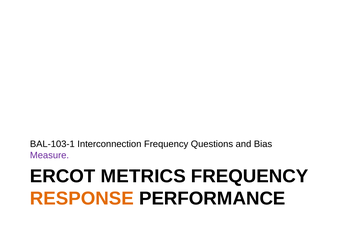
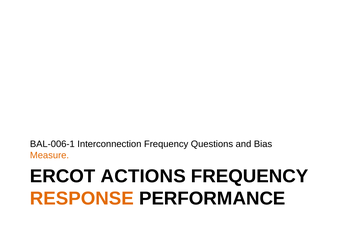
BAL-103-1: BAL-103-1 -> BAL-006-1 (52, 145)
Measure colour: purple -> orange (49, 156)
METRICS: METRICS -> ACTIONS (143, 177)
